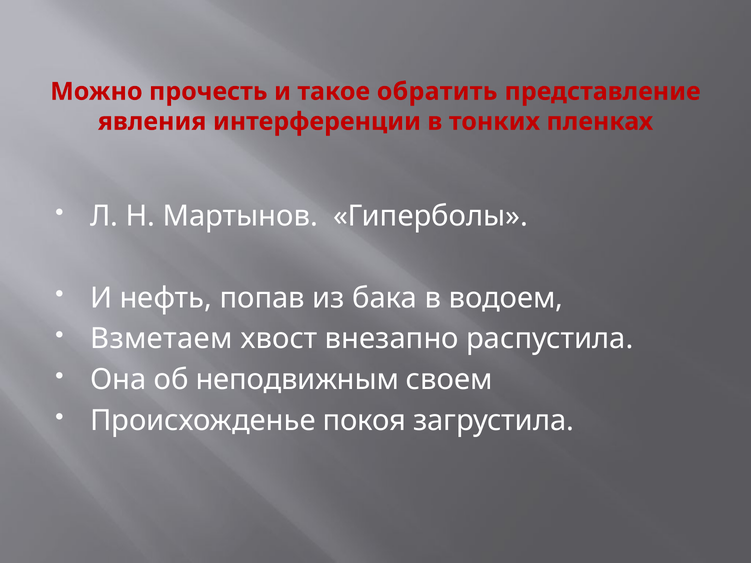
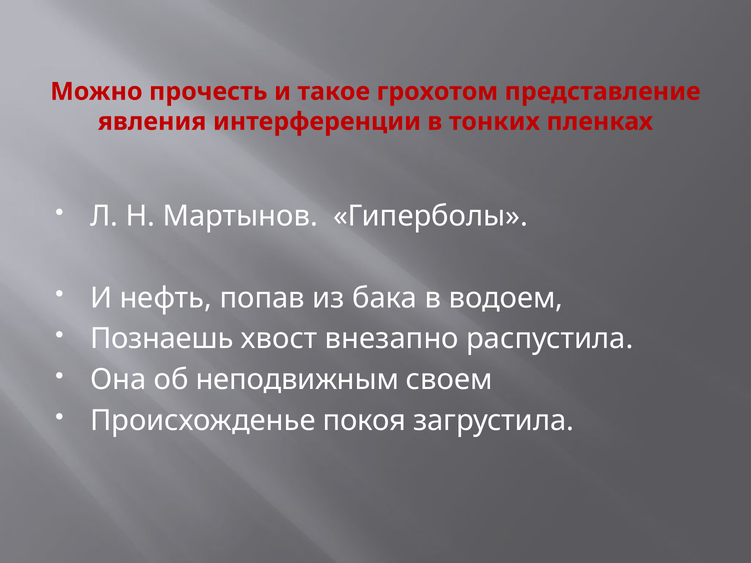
обратить: обратить -> грохотом (437, 92)
Взметаем: Взметаем -> Познаешь (162, 339)
